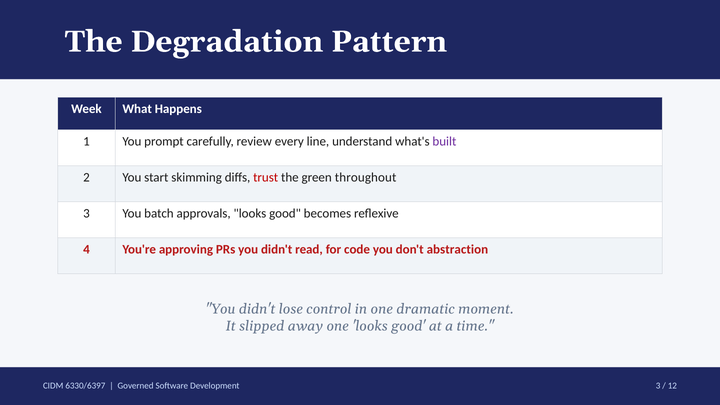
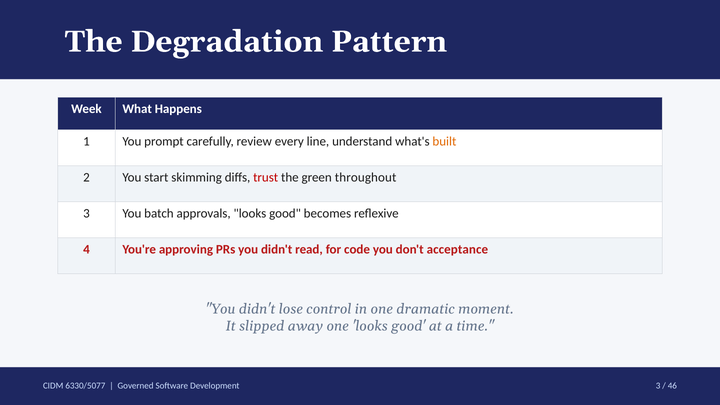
built colour: purple -> orange (444, 141)
abstraction: abstraction -> acceptance (457, 249)
6330/6397: 6330/6397 -> 6330/5077 (85, 386)
12: 12 -> 46 (672, 386)
